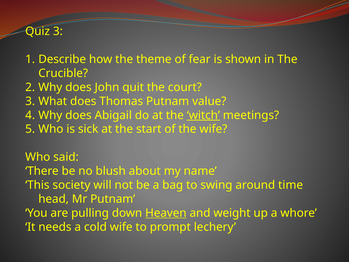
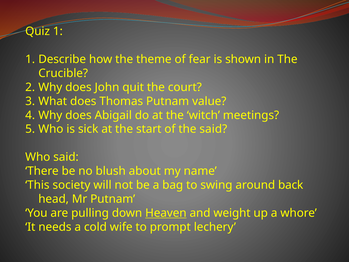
Quiz 3: 3 -> 1 (58, 31)
witch underline: present -> none (203, 115)
the wife: wife -> said (213, 129)
time: time -> back (291, 185)
